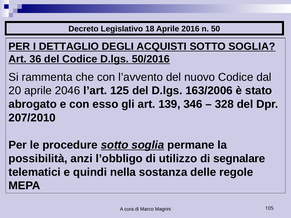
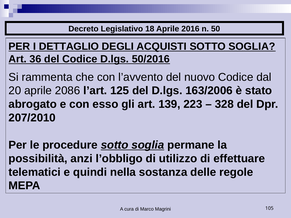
2046: 2046 -> 2086 (68, 91)
346: 346 -> 223 (193, 104)
segnalare: segnalare -> effettuare (239, 159)
